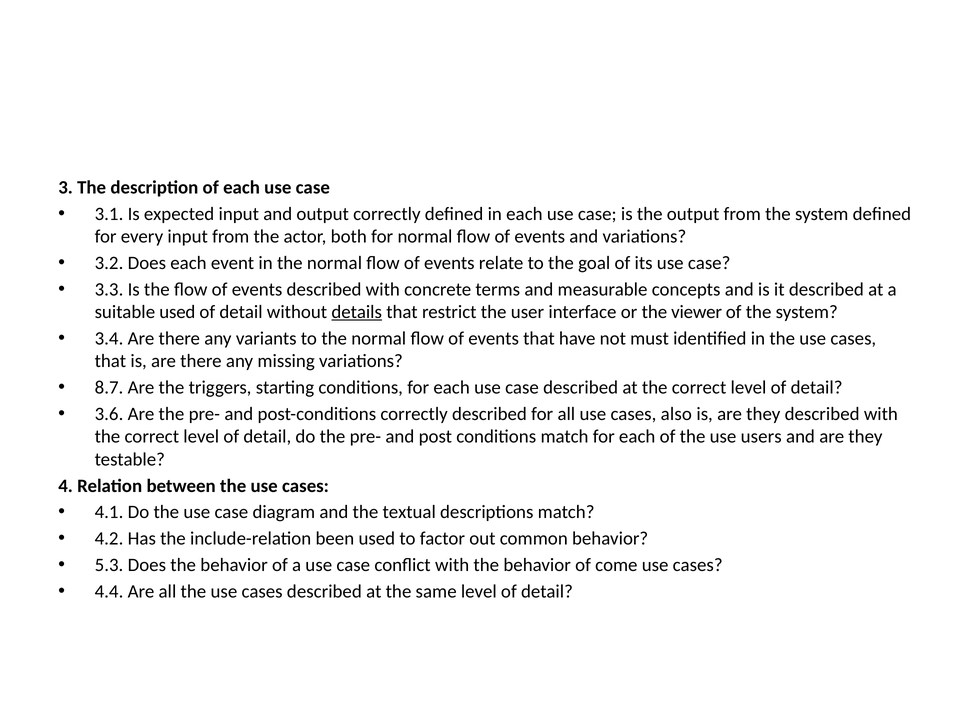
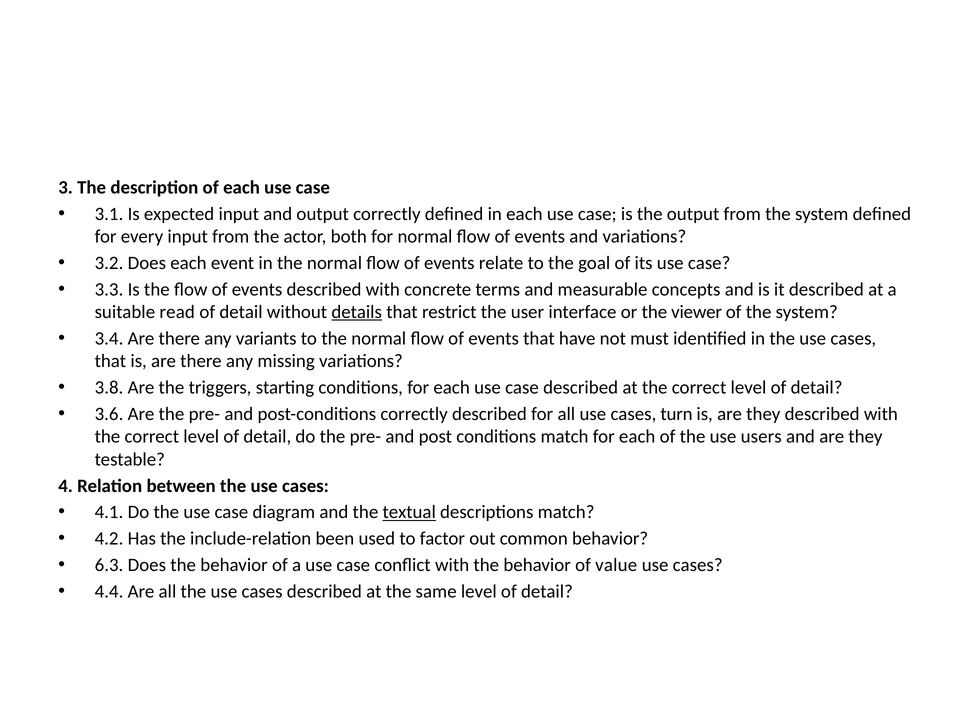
suitable used: used -> read (177, 312)
8.7: 8.7 -> 3.8 (109, 388)
also: also -> turn (676, 414)
textual underline: none -> present (409, 512)
5.3: 5.3 -> 6.3 (109, 565)
come: come -> value (616, 565)
